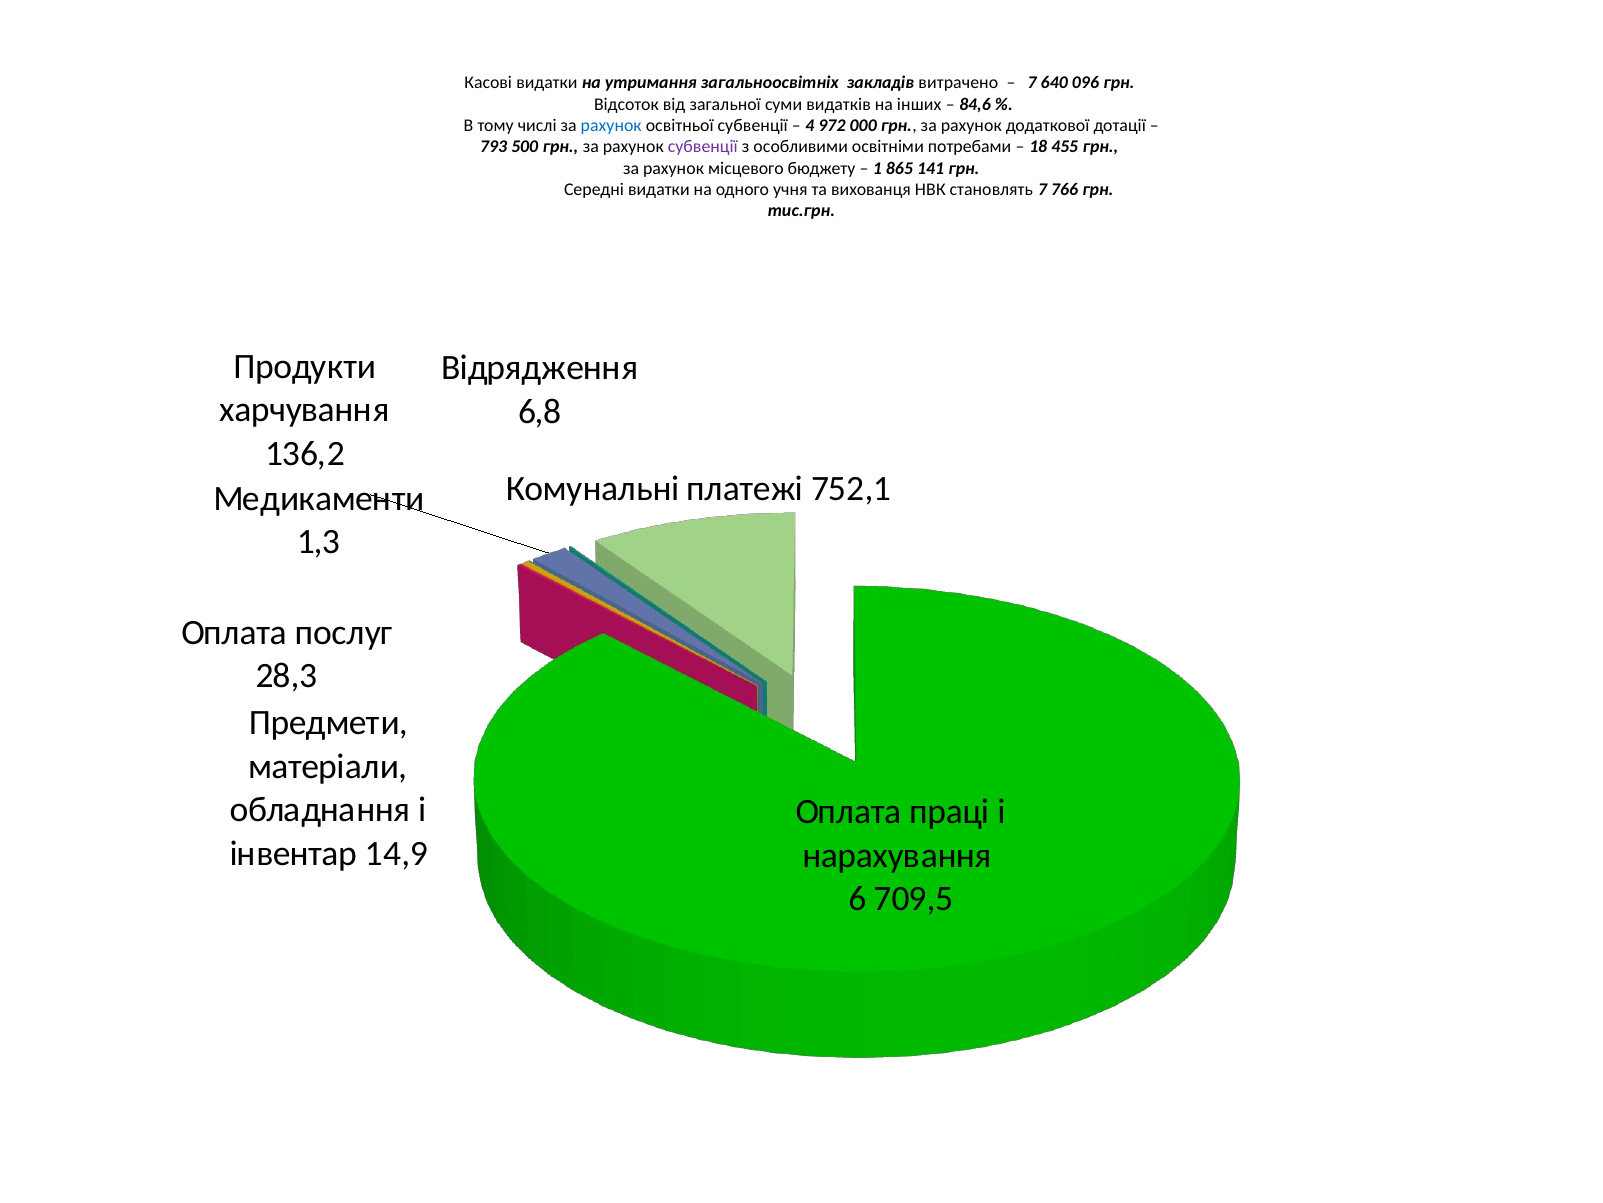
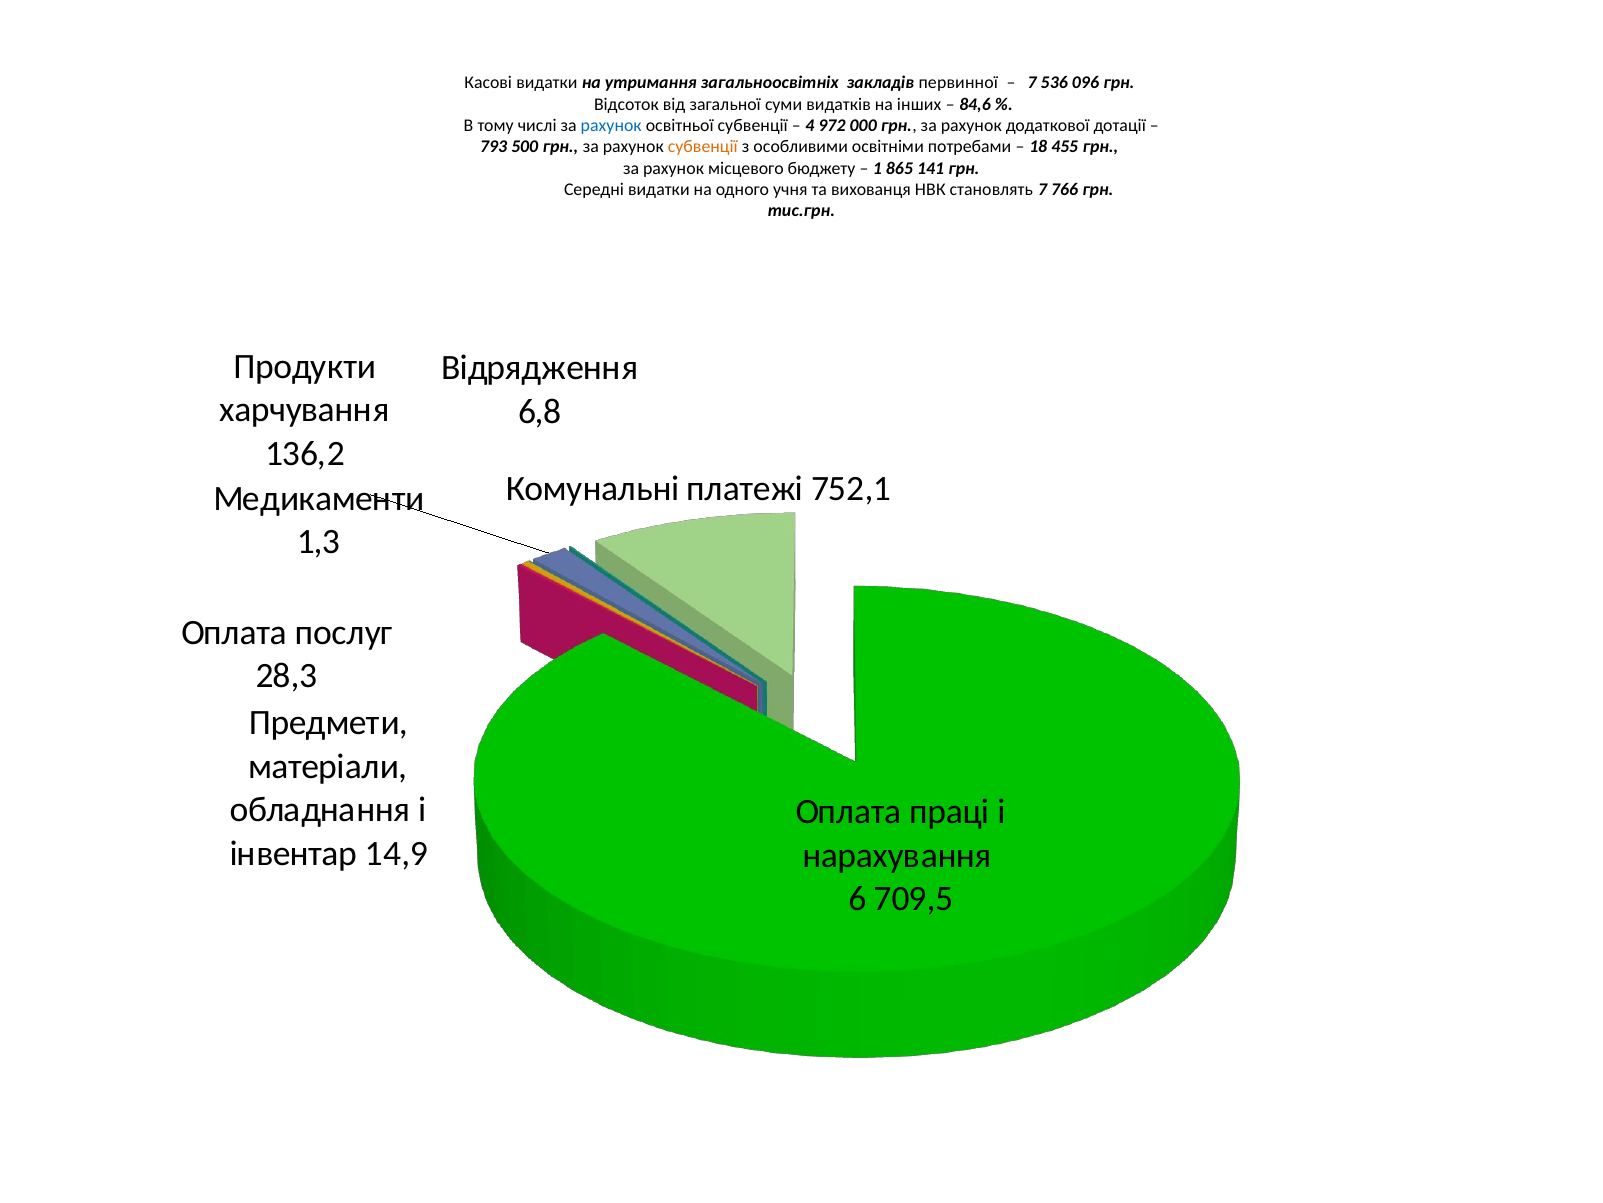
витрачено: витрачено -> первинної (958, 83)
640: 640 -> 536 (1054, 83)
субвенції colour: purple -> orange (703, 147)
